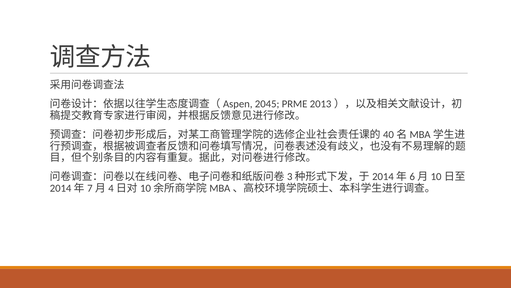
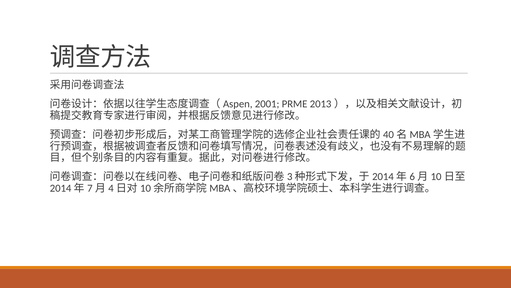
2045: 2045 -> 2001 (267, 104)
